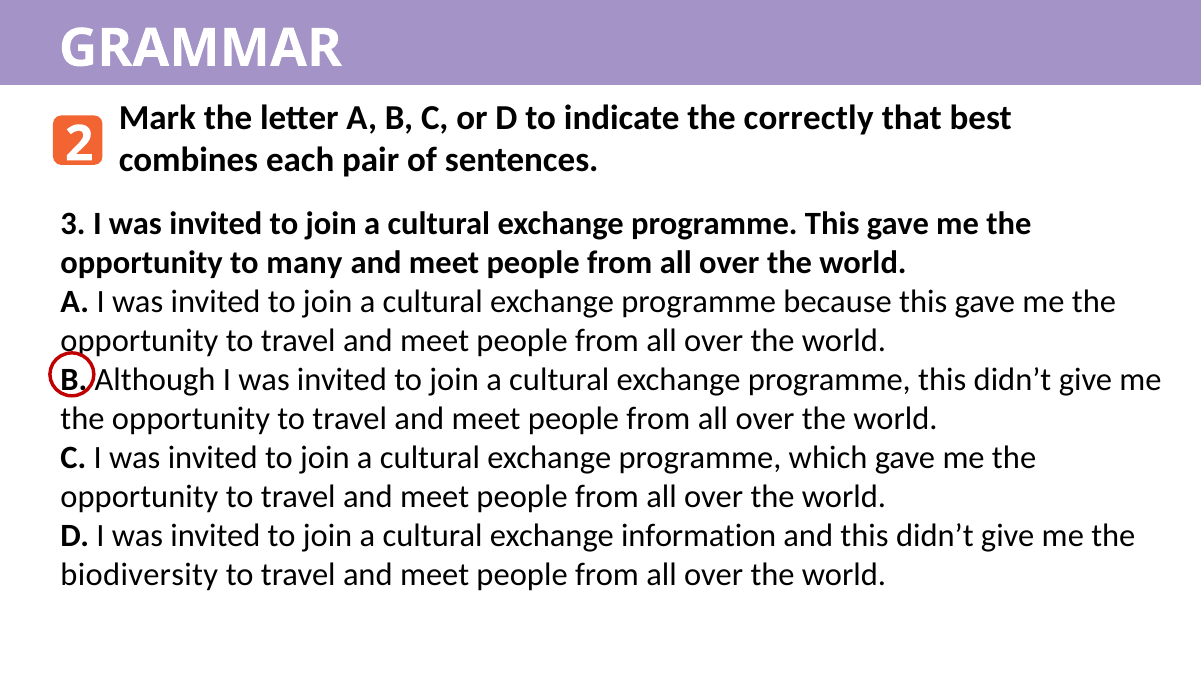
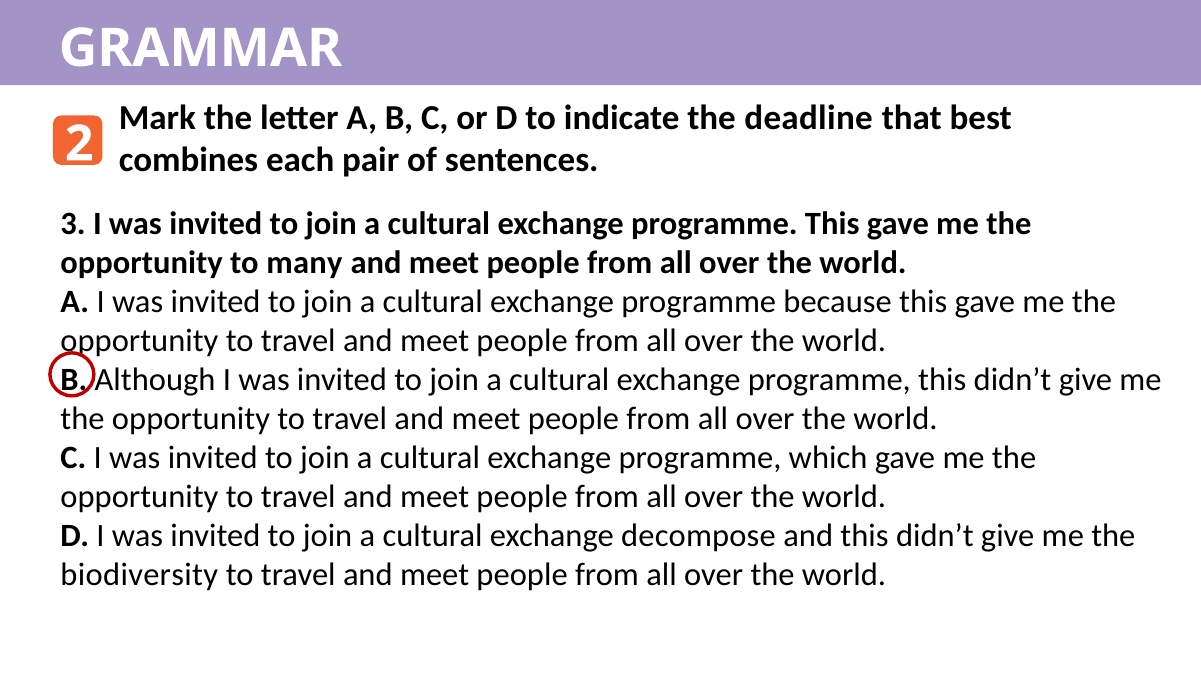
correctly: correctly -> deadline (809, 118)
information: information -> decompose (699, 536)
